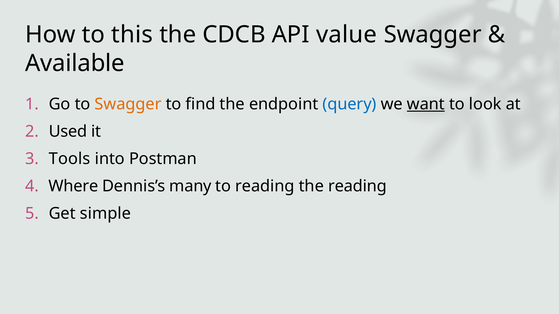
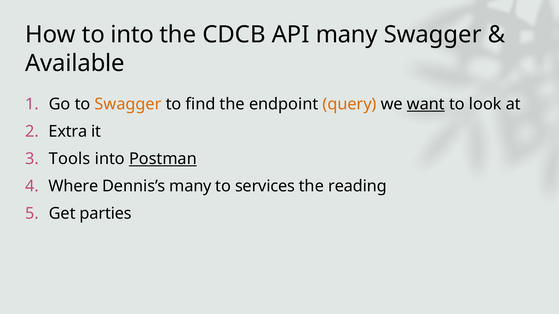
to this: this -> into (132, 35)
API value: value -> many (347, 35)
query colour: blue -> orange (349, 104)
Used: Used -> Extra (68, 132)
Postman underline: none -> present (163, 159)
to reading: reading -> services (265, 186)
simple: simple -> parties (106, 214)
